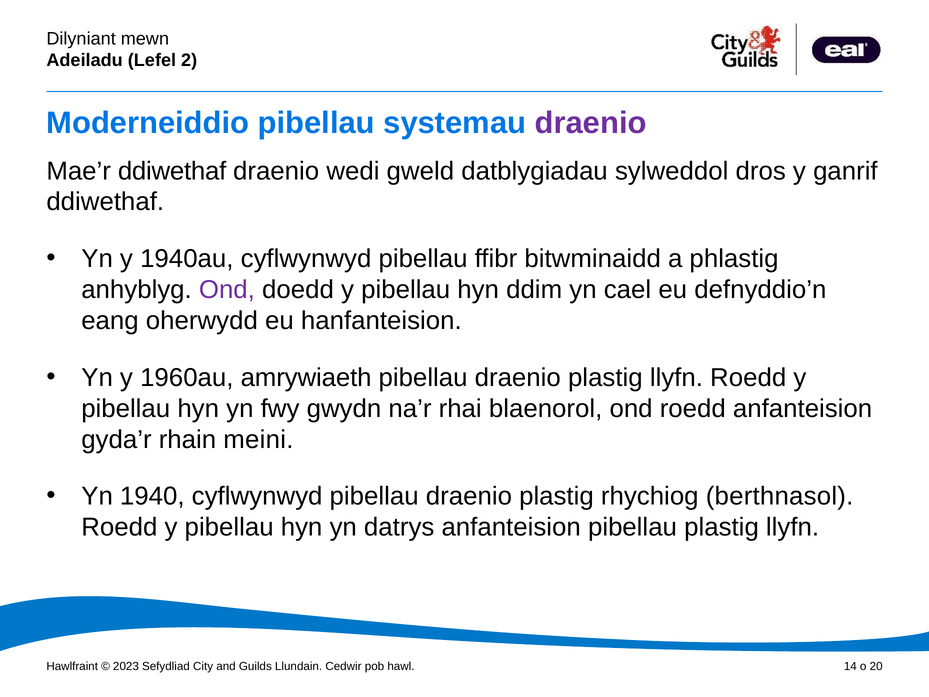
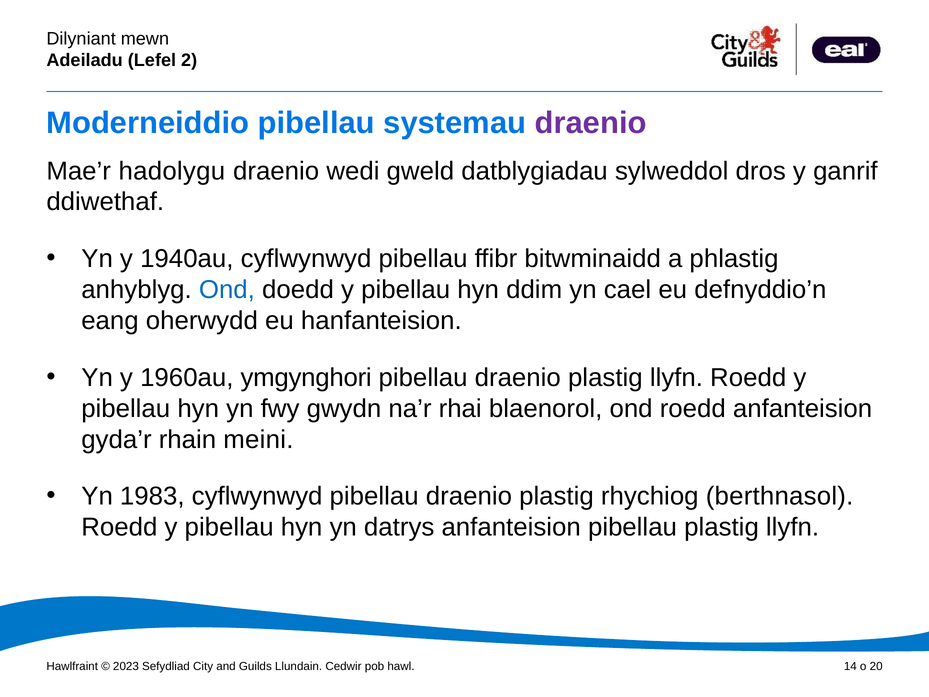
Mae’r ddiwethaf: ddiwethaf -> hadolygu (172, 171)
Ond colour: purple -> blue (227, 290)
amrywiaeth: amrywiaeth -> ymgynghori (306, 377)
1940: 1940 -> 1983 (152, 496)
